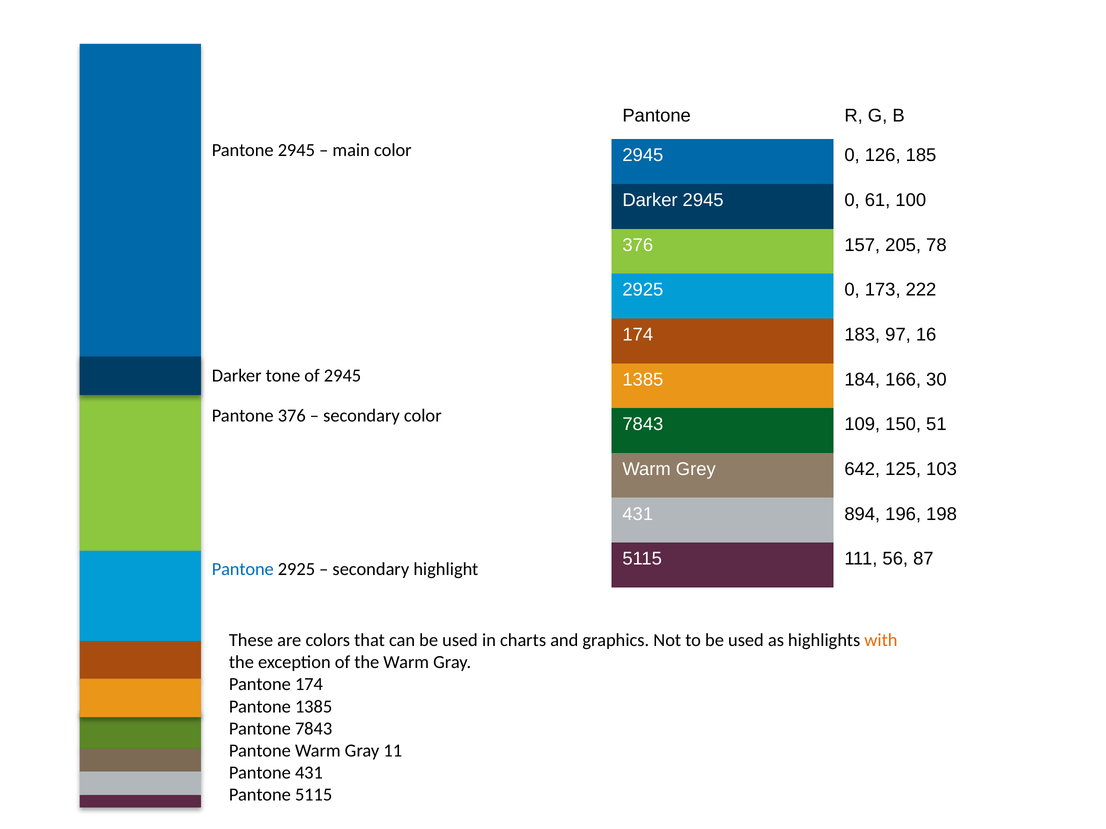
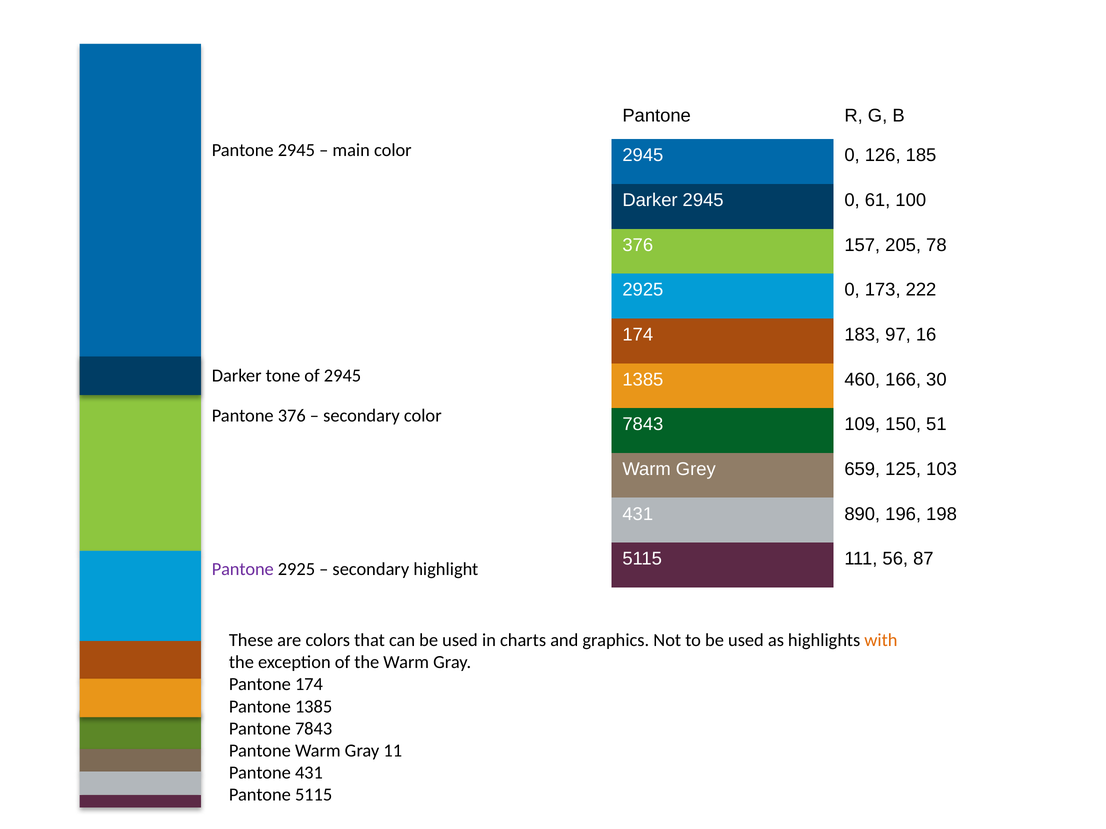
184: 184 -> 460 (862, 380)
642: 642 -> 659 (862, 469)
894: 894 -> 890 (862, 514)
Pantone colour: blue -> purple (243, 570)
